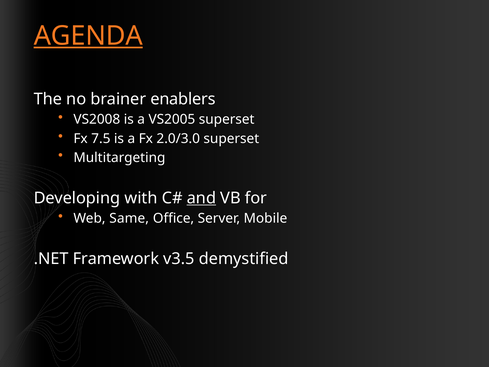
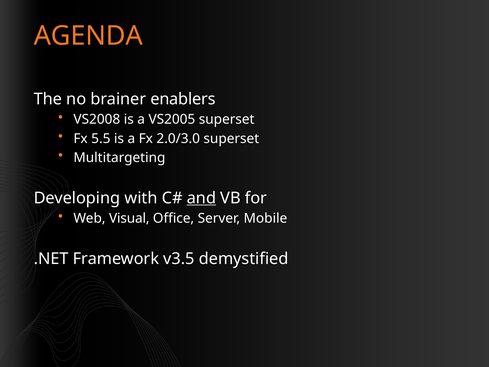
AGENDA underline: present -> none (88, 36)
7.5: 7.5 -> 5.5 (101, 138)
Same: Same -> Visual (129, 218)
